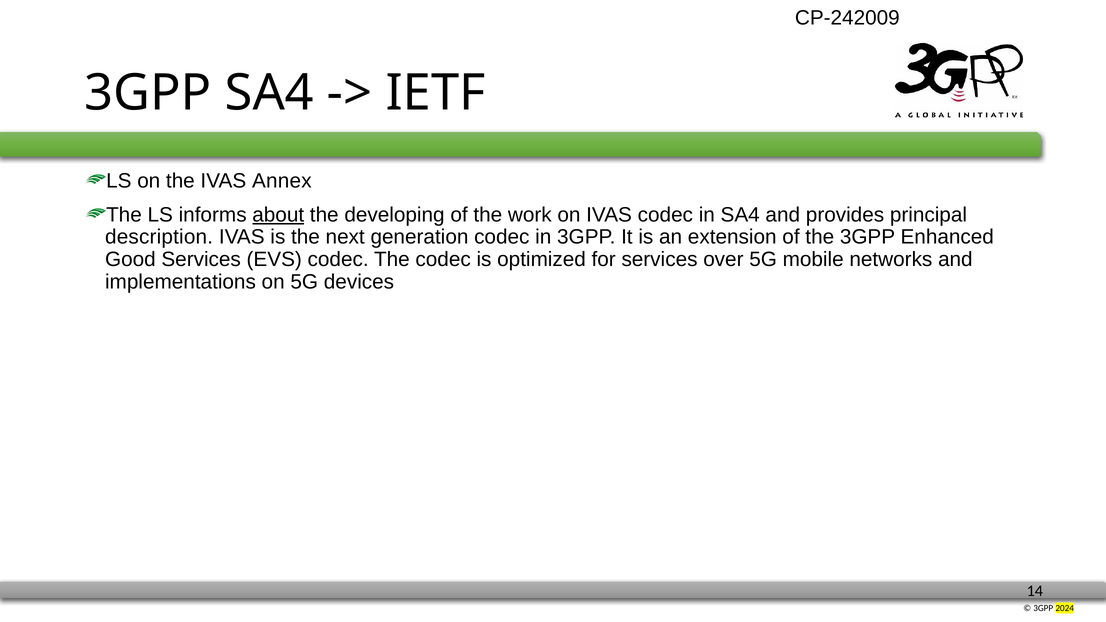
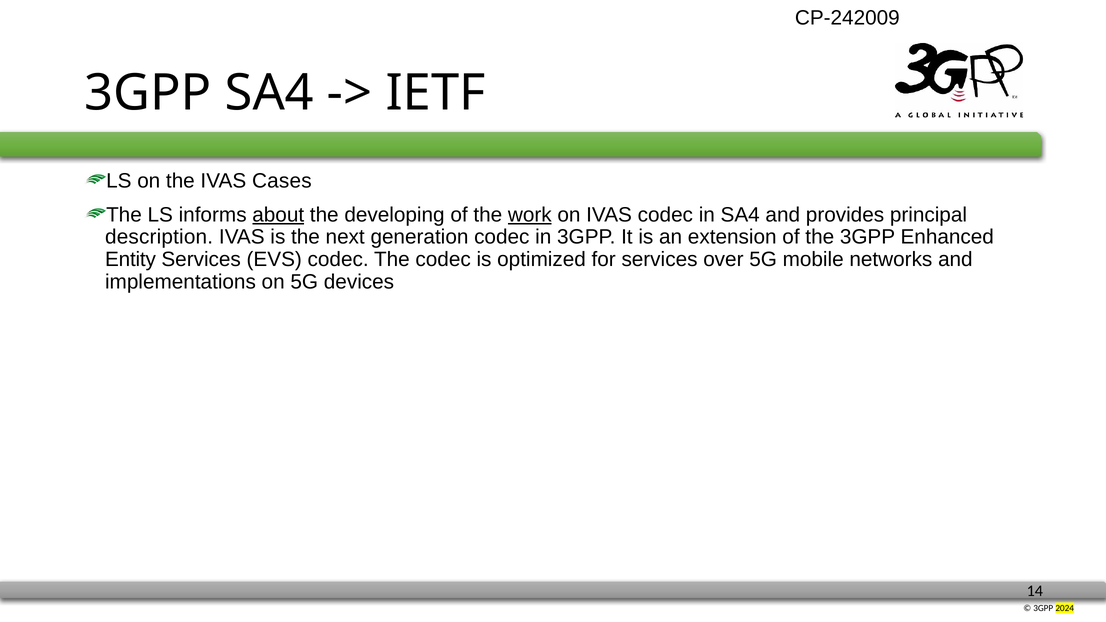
Annex: Annex -> Cases (282, 181)
work underline: none -> present (530, 215)
Good: Good -> Entity (130, 260)
